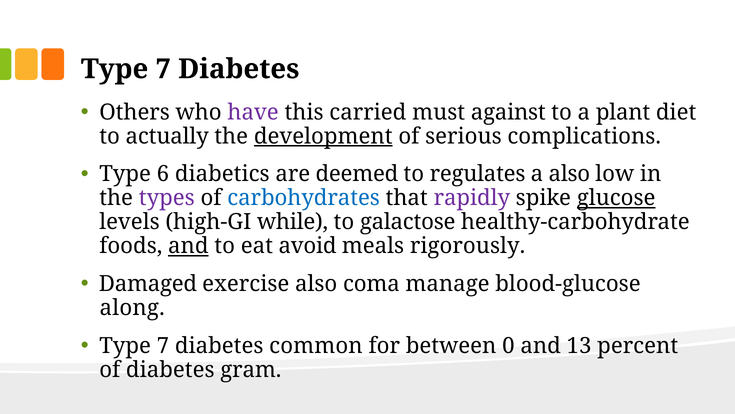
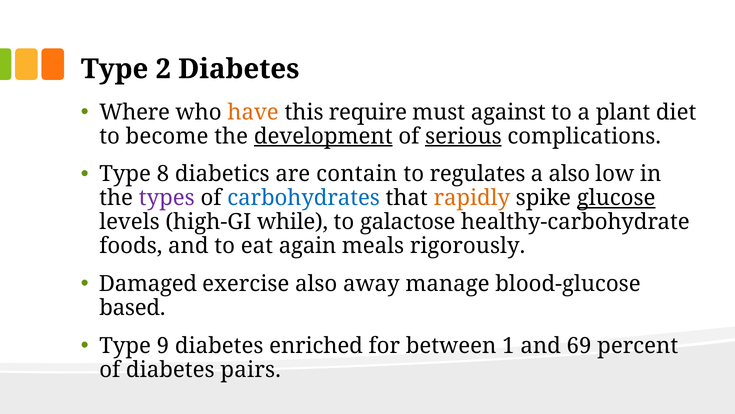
7: 7 -> 2 (163, 69)
Others: Others -> Where (135, 112)
have colour: purple -> orange (253, 112)
carried: carried -> require (368, 112)
actually: actually -> become (167, 136)
serious underline: none -> present (463, 136)
6: 6 -> 8 (163, 174)
deemed: deemed -> contain (357, 174)
rapidly colour: purple -> orange (472, 198)
and underline: present -> none (188, 246)
avoid: avoid -> again (308, 246)
coma: coma -> away (371, 284)
along: along -> based (132, 308)
7: 7 -> 9 (163, 345)
common: common -> enriched (316, 345)
0: 0 -> 1 (508, 345)
13: 13 -> 69 (579, 345)
gram: gram -> pairs (251, 369)
